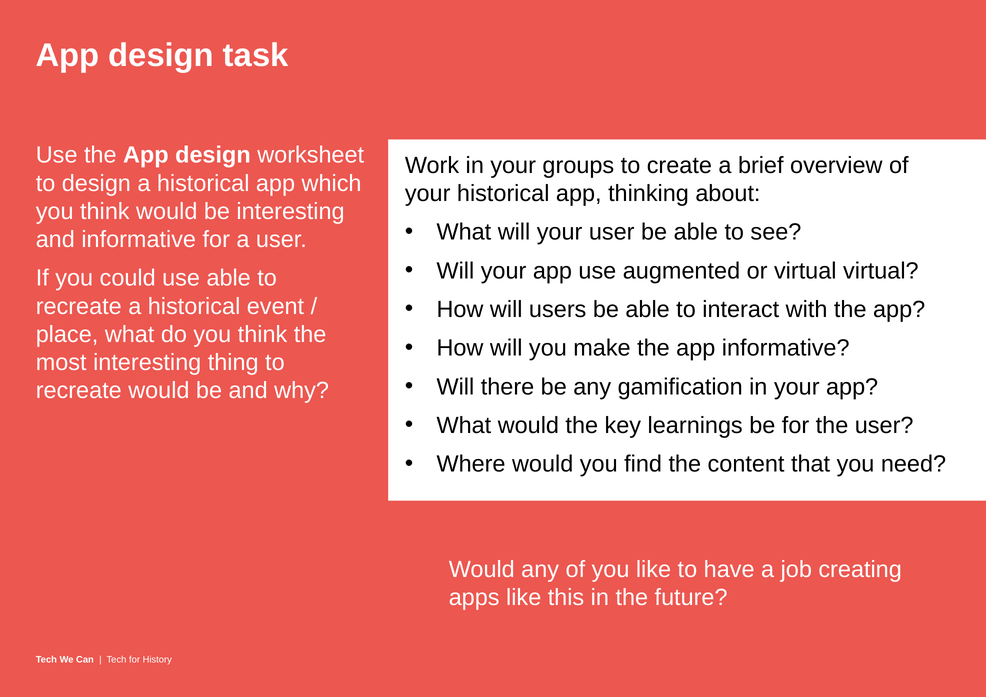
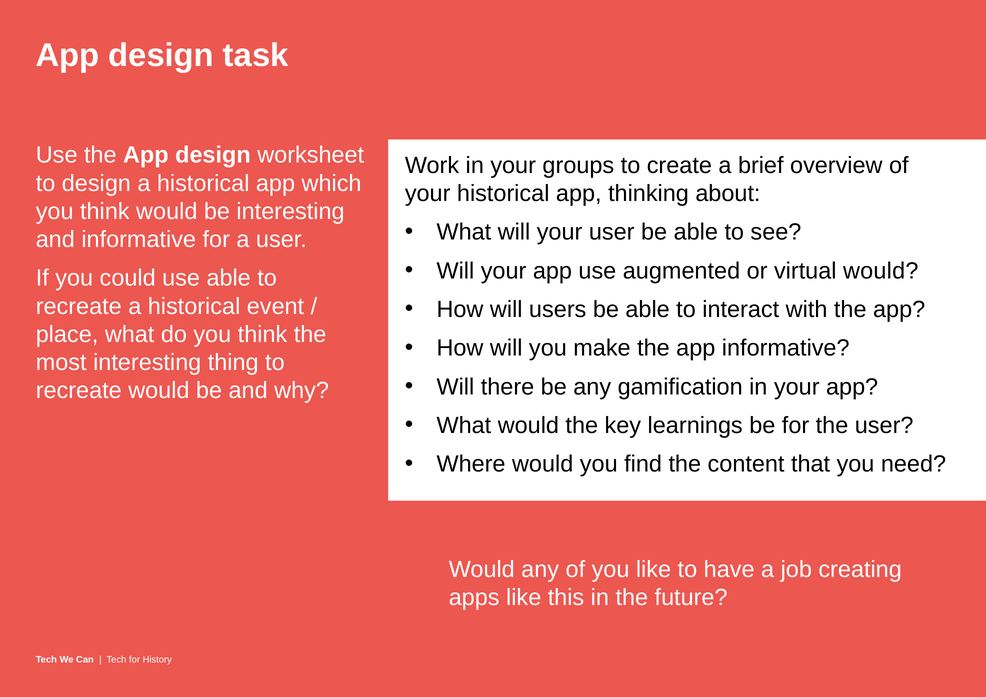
virtual virtual: virtual -> would (881, 271)
